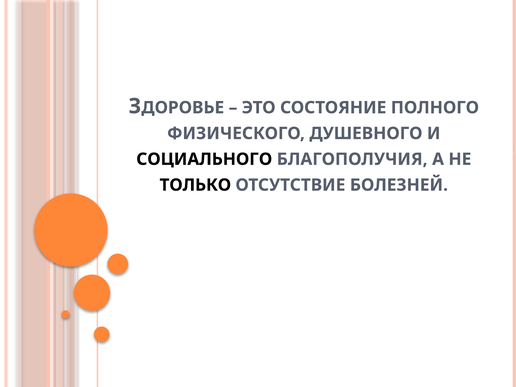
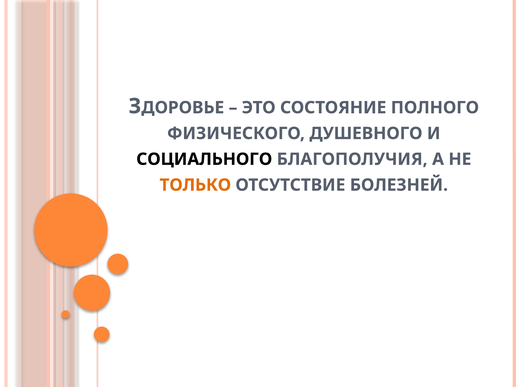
ТОЛЬКО colour: black -> orange (195, 185)
